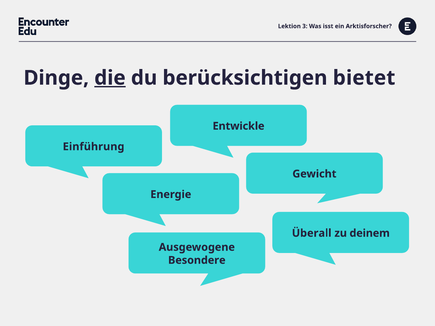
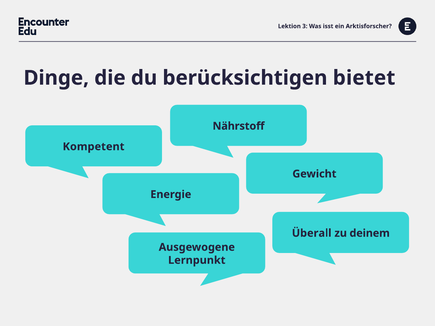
die underline: present -> none (110, 78)
Entwickle: Entwickle -> Nährstoff (239, 126)
Einführung: Einführung -> Kompetent (94, 147)
Besondere: Besondere -> Lernpunkt (197, 260)
